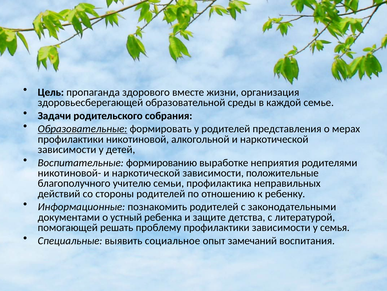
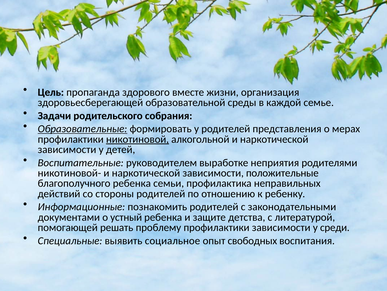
никотиновой underline: none -> present (137, 139)
формированию: формированию -> руководителем (162, 162)
благополучного учителю: учителю -> ребенка (132, 183)
семья: семья -> среди (335, 227)
замечаний: замечаний -> свободных (252, 240)
